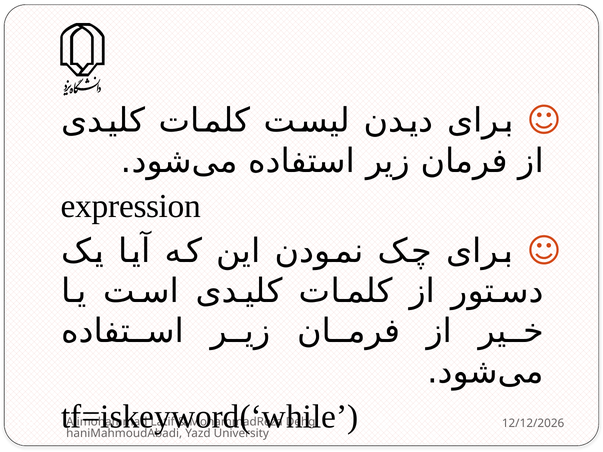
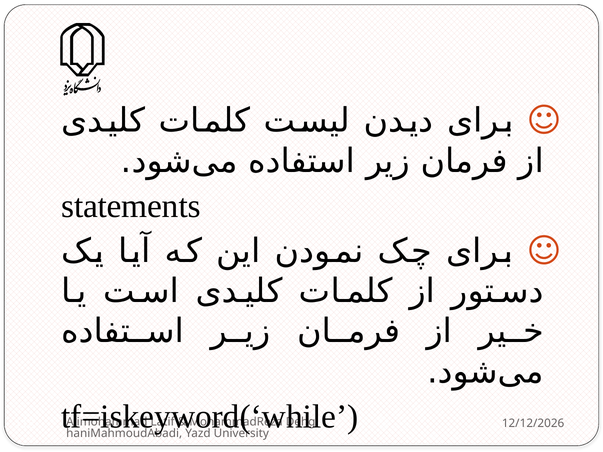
expression: expression -> statements (131, 206)
